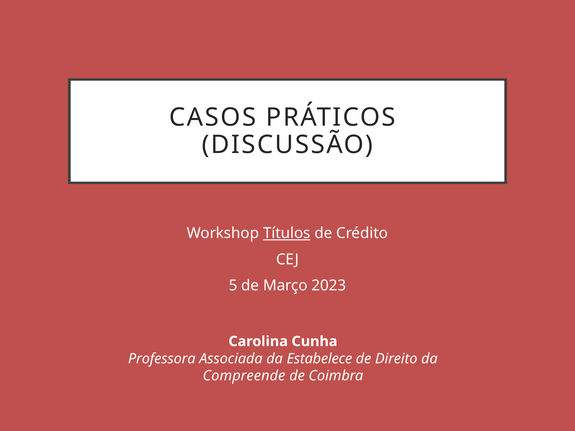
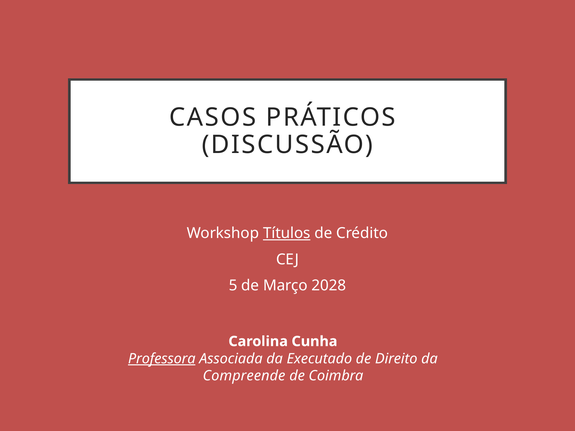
2023: 2023 -> 2028 (329, 286)
Professora underline: none -> present (162, 359)
Estabelece: Estabelece -> Executado (319, 359)
